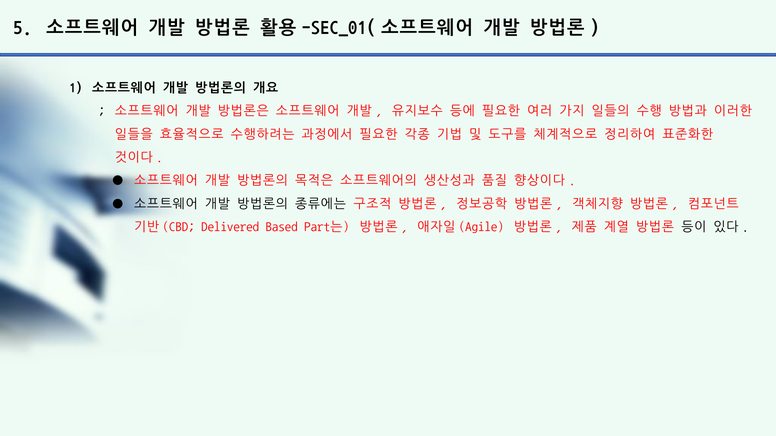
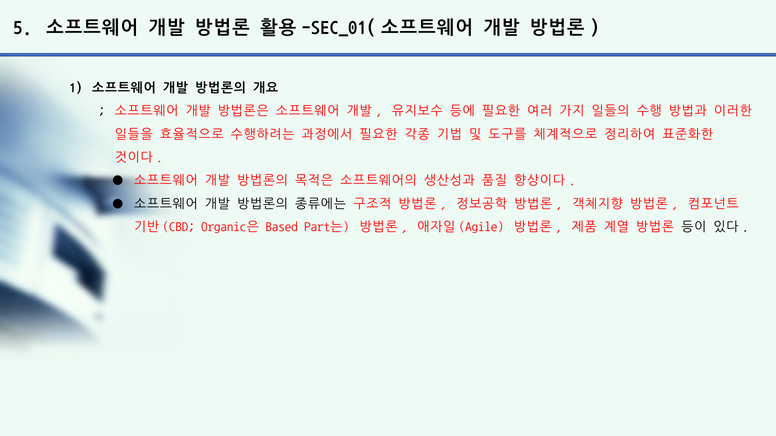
Delivered: Delivered -> Organic은 (230, 227)
